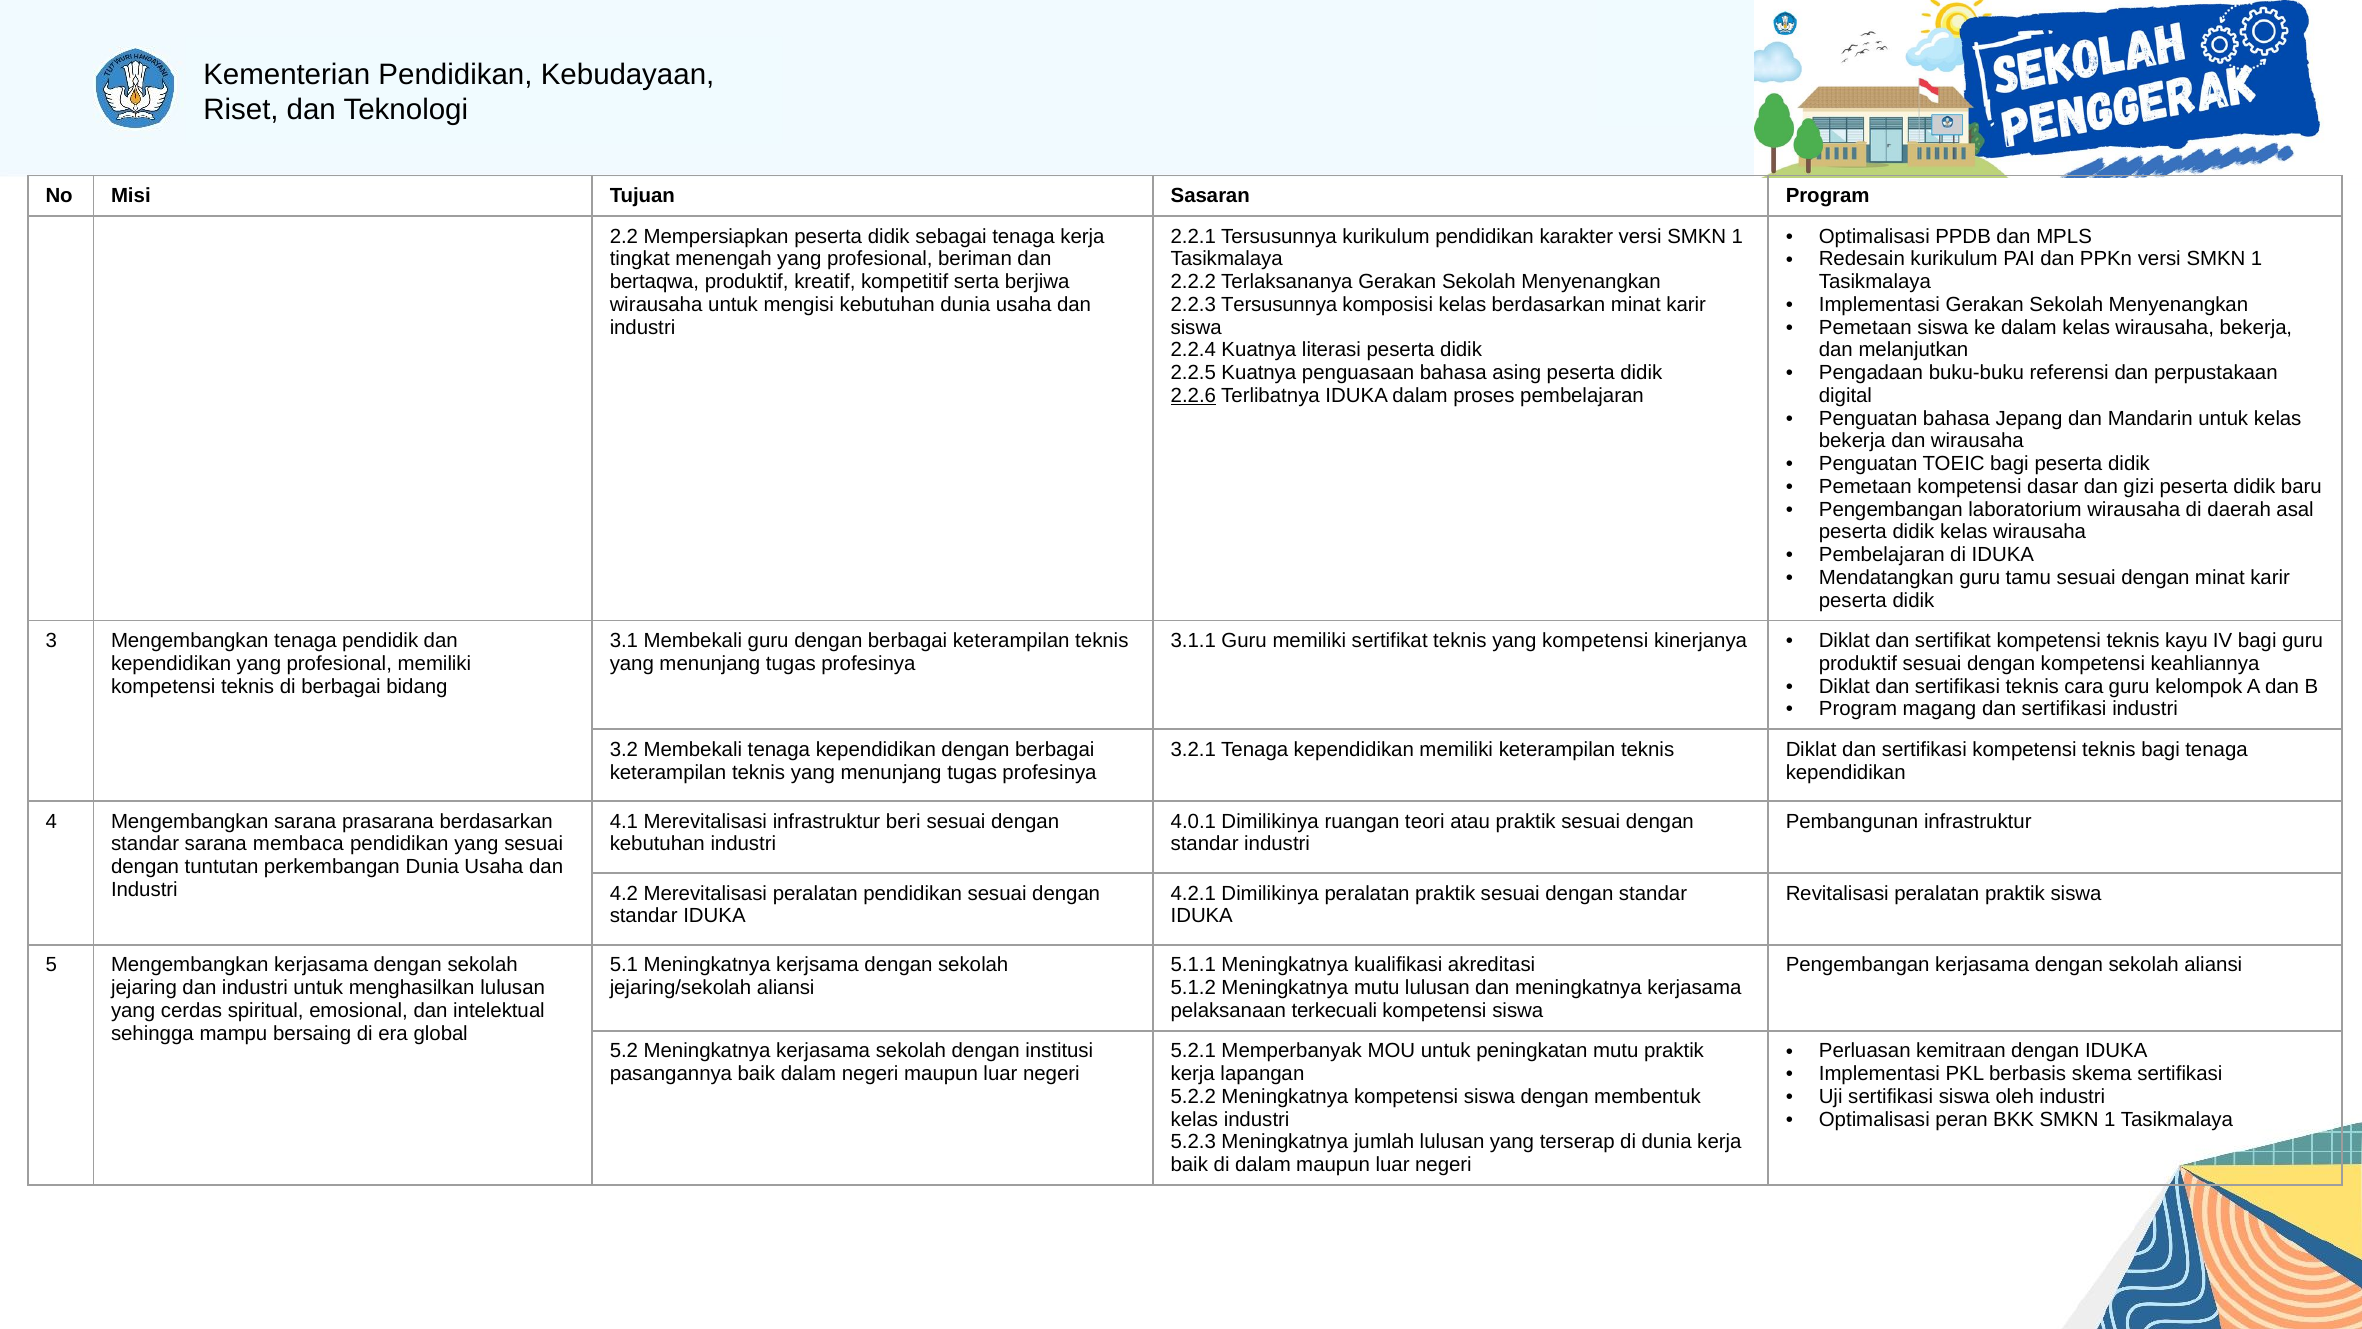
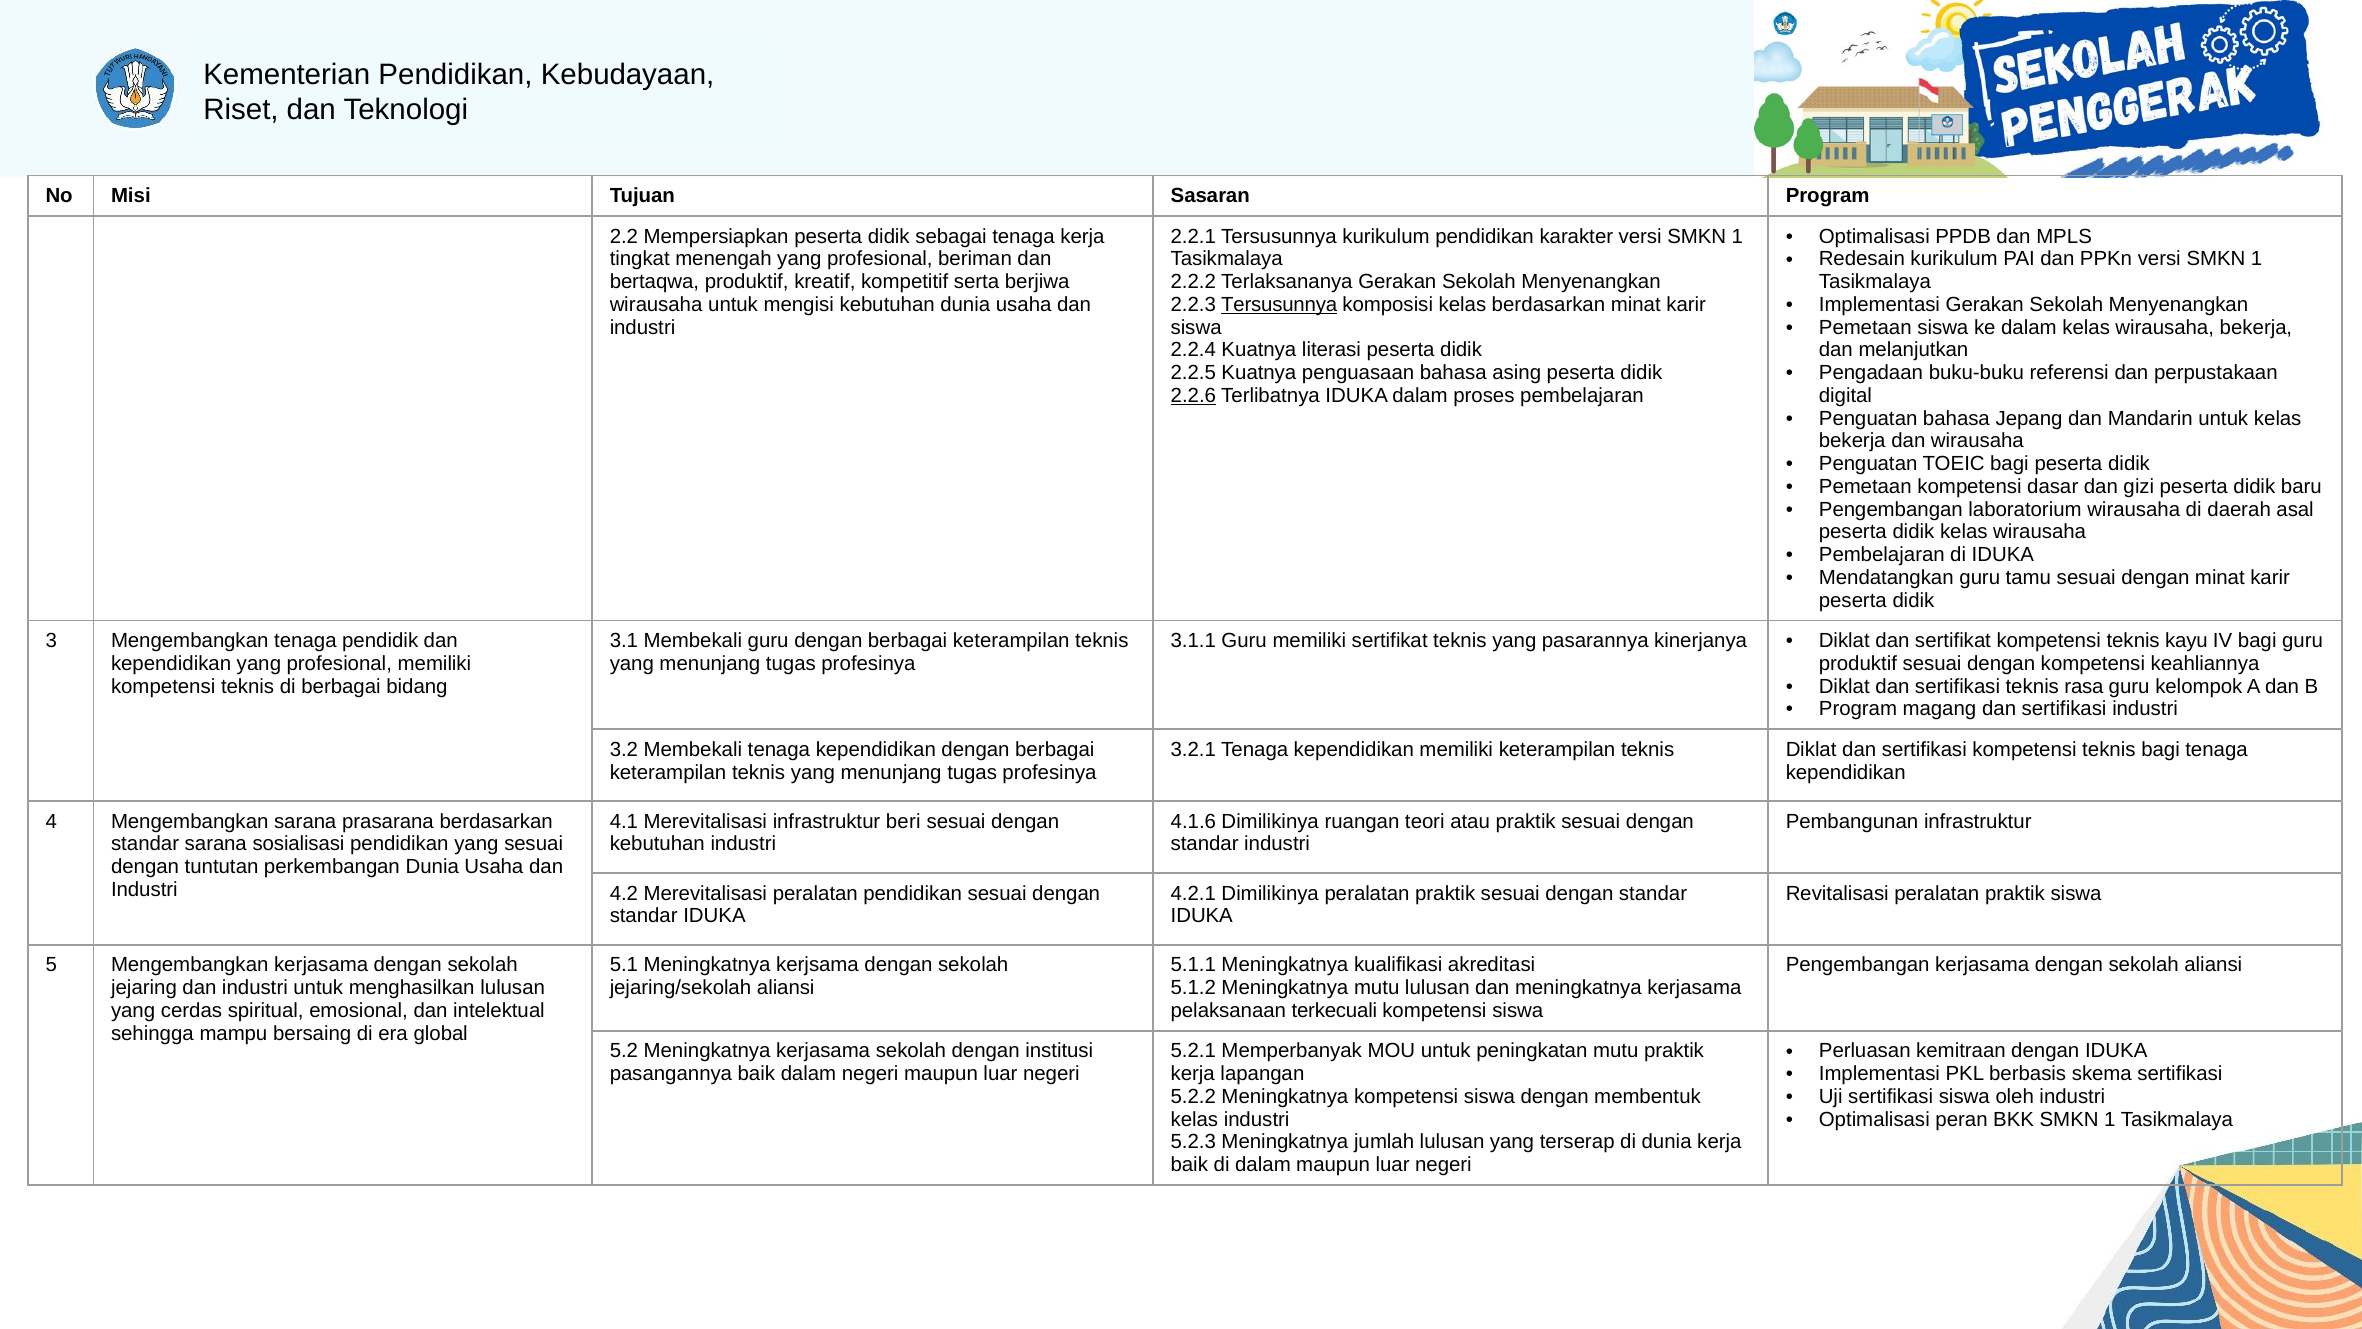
Tersusunnya underline: none -> present (1279, 305)
yang kompetensi: kompetensi -> pasarannya (1595, 641)
cara: cara -> rasa (2084, 686)
4.0.1: 4.0.1 -> 4.1.6 (1193, 821)
membaca: membaca -> sosialisasi (299, 844)
